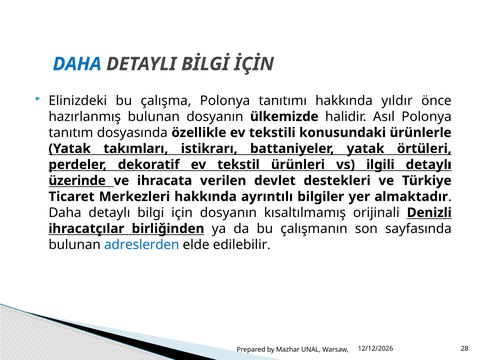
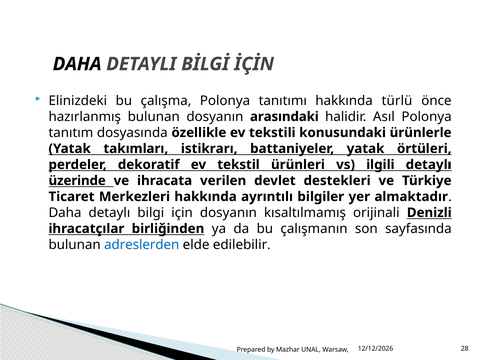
DAHA colour: blue -> black (77, 64)
yıldır: yıldır -> türlü (397, 101)
ülkemizde: ülkemizde -> arasındaki (284, 117)
